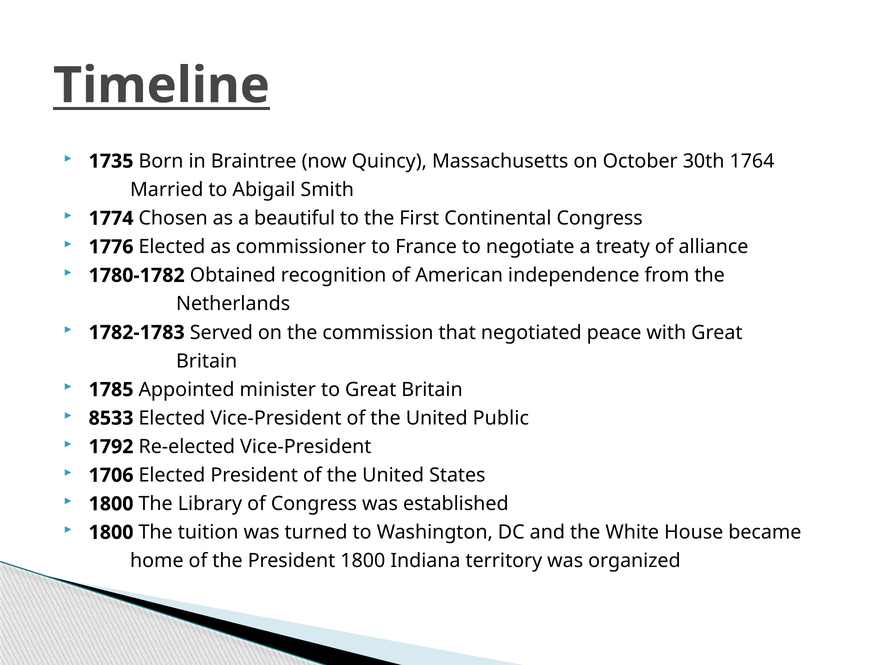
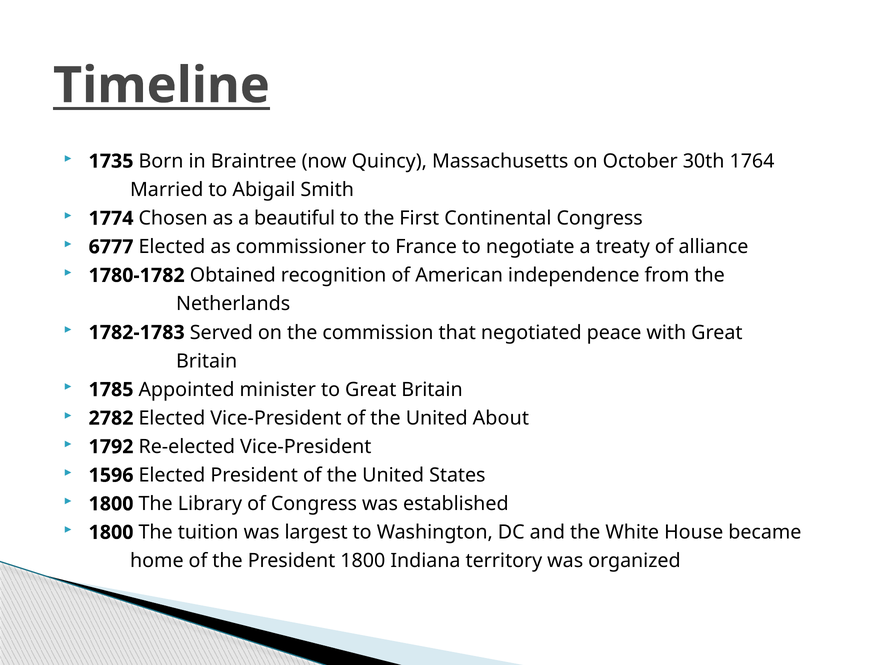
1776: 1776 -> 6777 (111, 247)
8533: 8533 -> 2782 (111, 418)
Public: Public -> About (501, 418)
1706: 1706 -> 1596 (111, 475)
turned: turned -> largest (316, 533)
